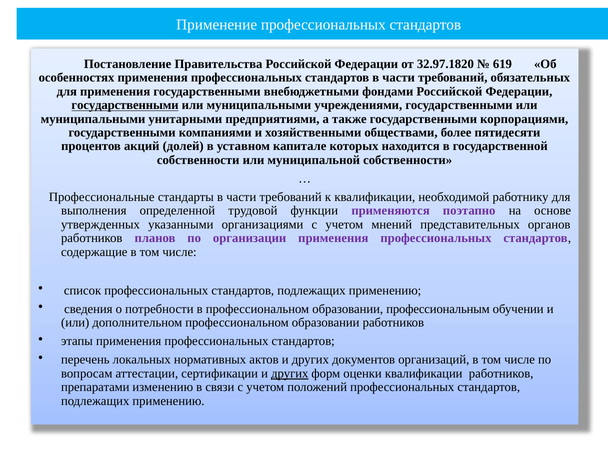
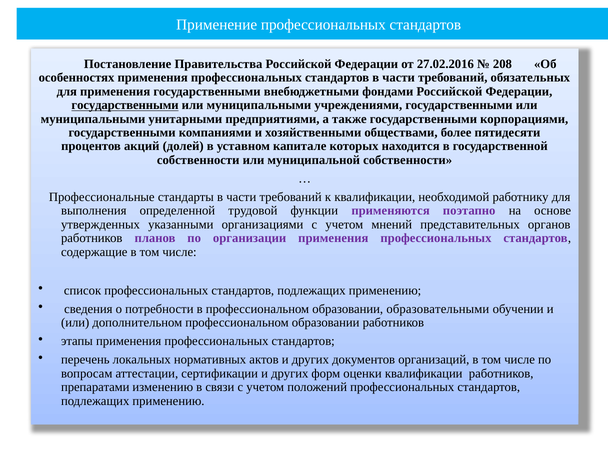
32.97.1820: 32.97.1820 -> 27.02.2016 (445, 64)
619: 619 -> 208 (502, 64)
профессиональным: профессиональным -> образовательными (438, 309)
других underline: present -> none (290, 373)
